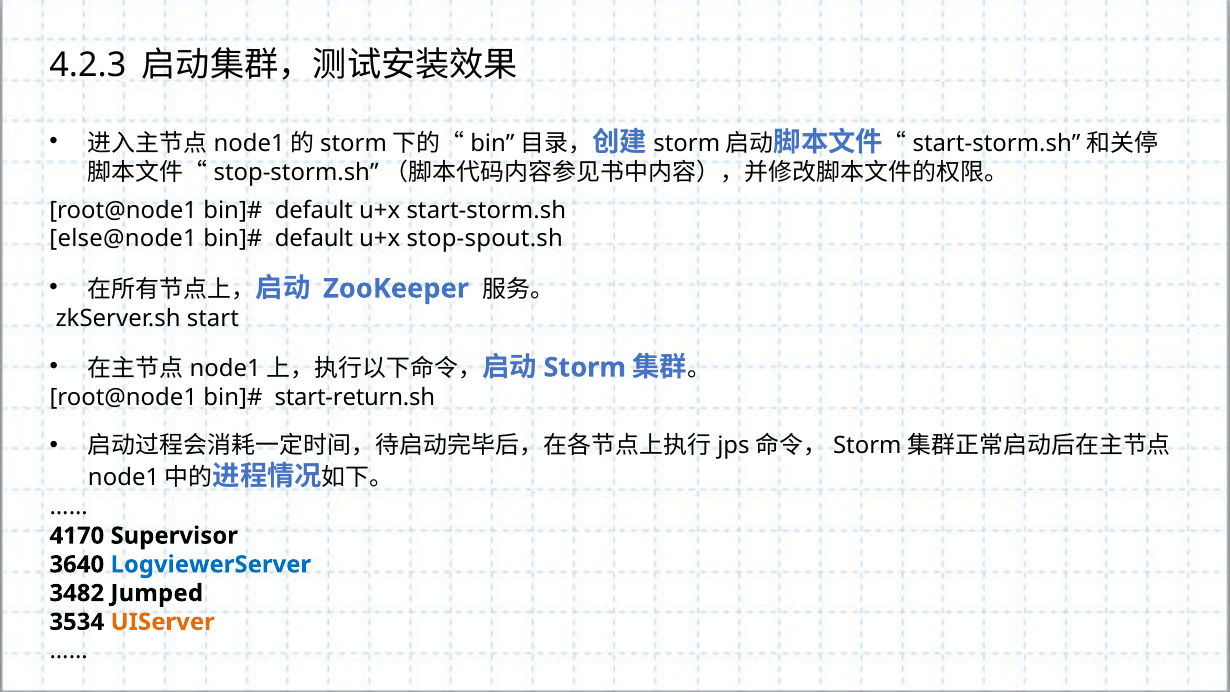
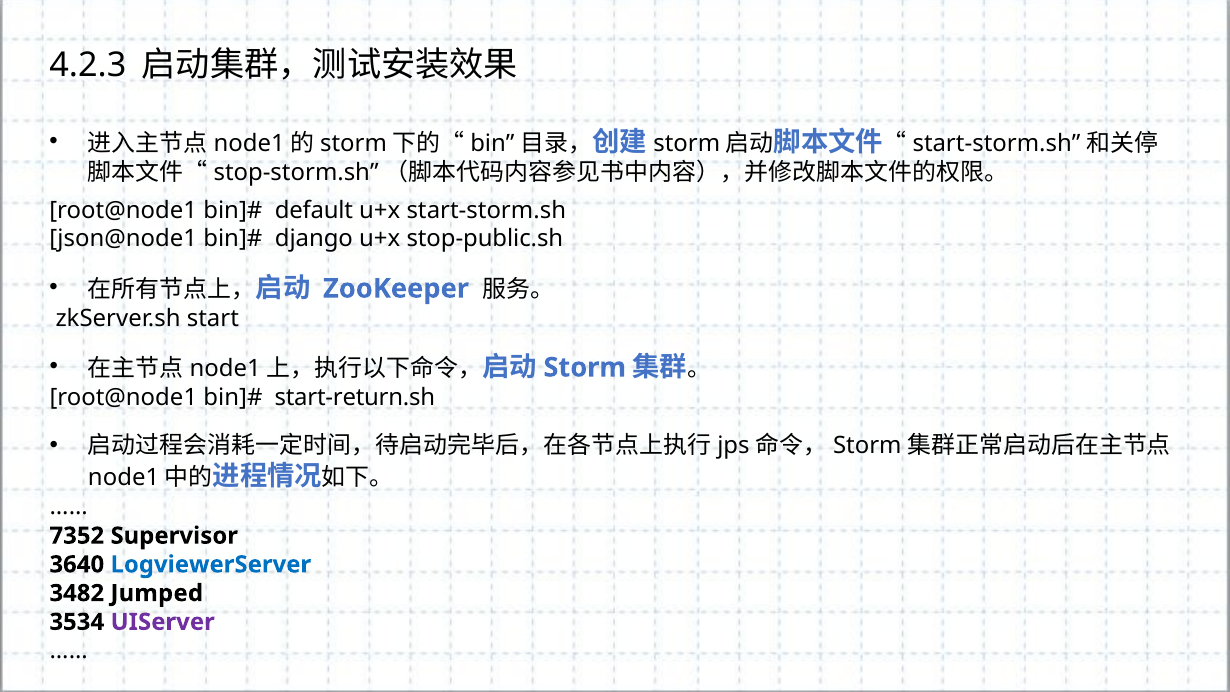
else@node1: else@node1 -> json@node1 (123, 239)
default: default -> django (314, 239)
stop-spout.sh: stop-spout.sh -> stop-public.sh (485, 239)
4170: 4170 -> 7352 (77, 536)
UIServer colour: orange -> purple (163, 622)
